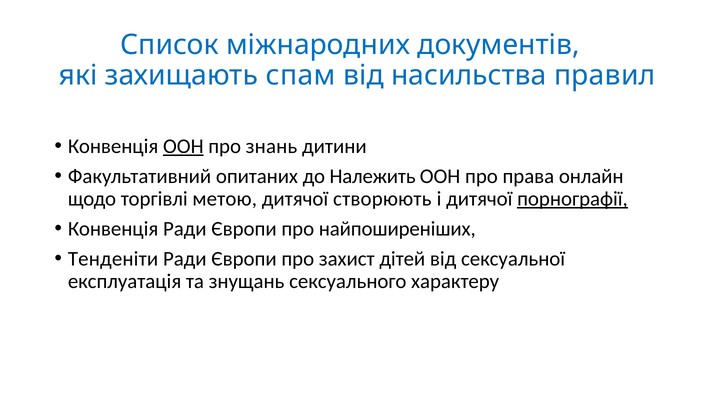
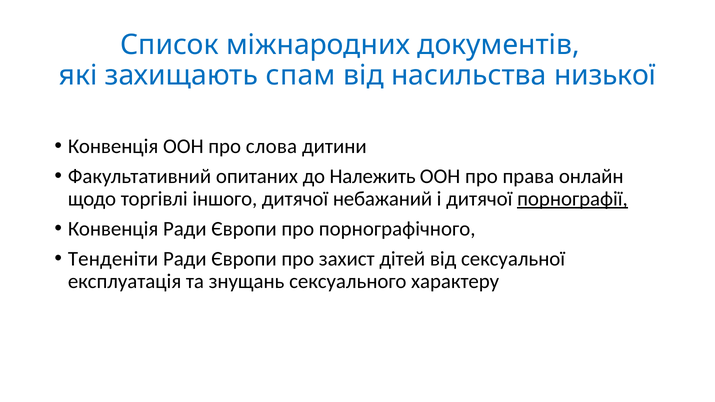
правил: правил -> низької (605, 75)
ООН underline: present -> none (183, 146)
знань: знань -> слова (271, 146)
метою: метою -> іншого (225, 199)
створюють: створюють -> небажаний (383, 199)
найпоширеніших: найпоширеніших -> порнографічного (397, 229)
